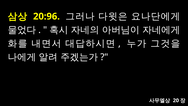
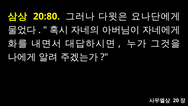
20:96: 20:96 -> 20:80 (46, 16)
